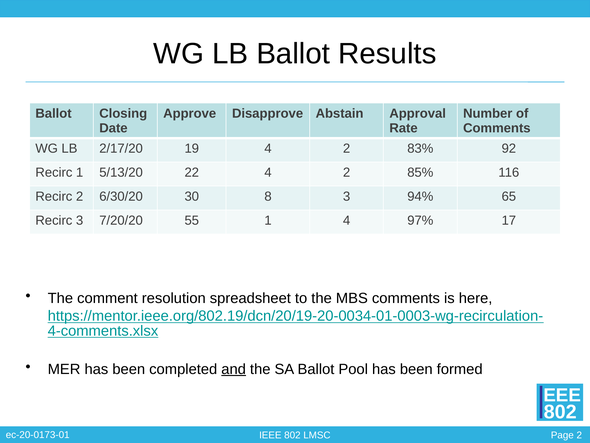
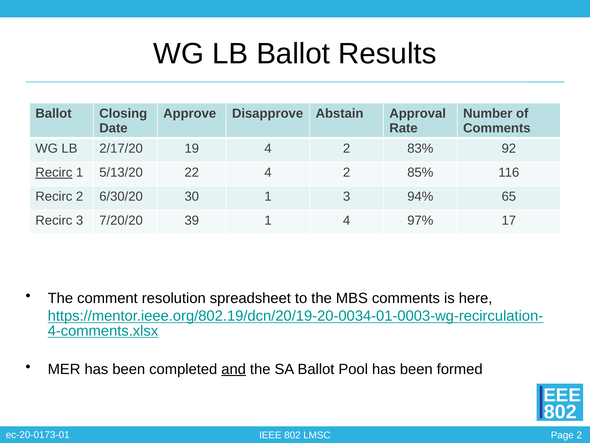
Recirc underline: none -> present (54, 172)
30 8: 8 -> 1 (268, 196)
55: 55 -> 39 (192, 220)
